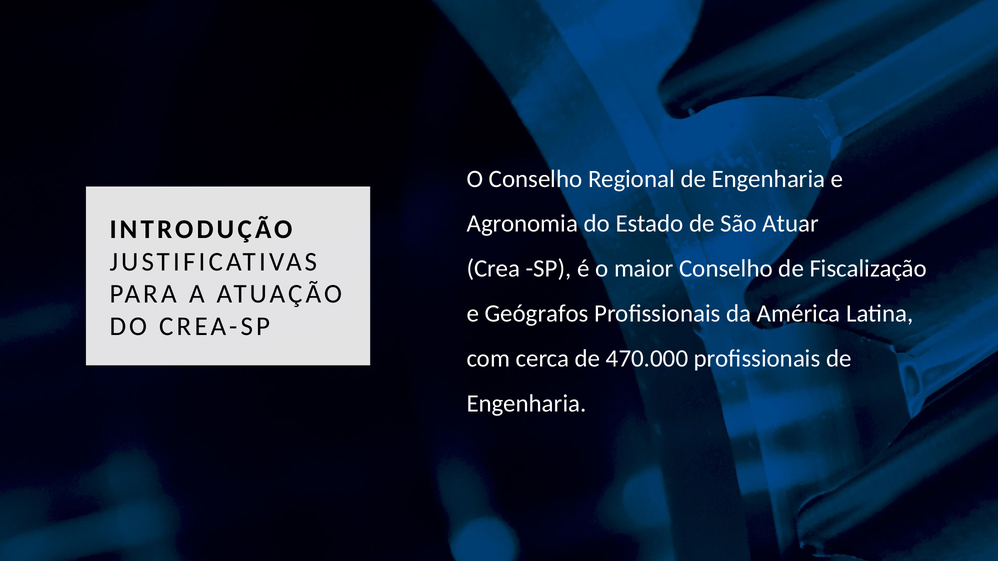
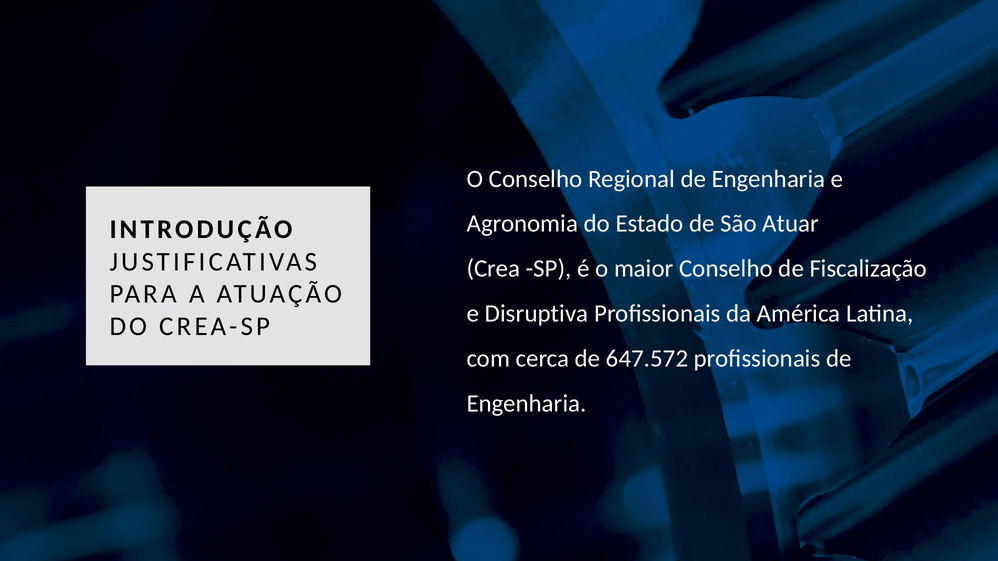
Geógrafos: Geógrafos -> Disruptiva (537, 314)
470.000: 470.000 -> 647.572 (647, 359)
